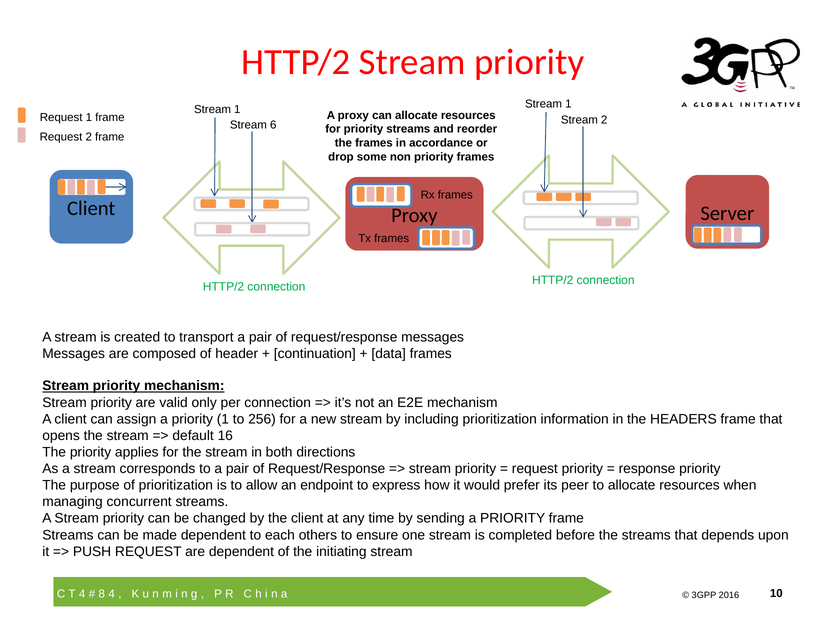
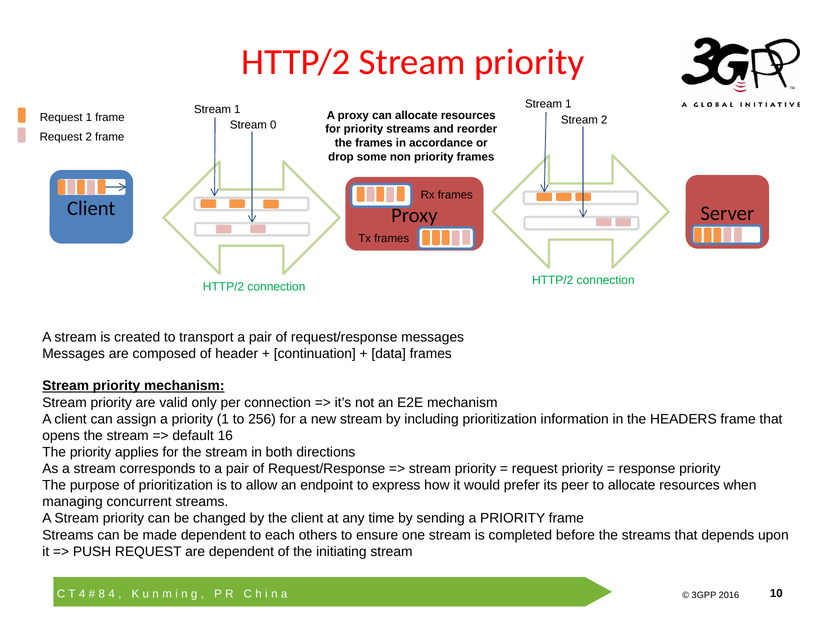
6: 6 -> 0 (273, 125)
